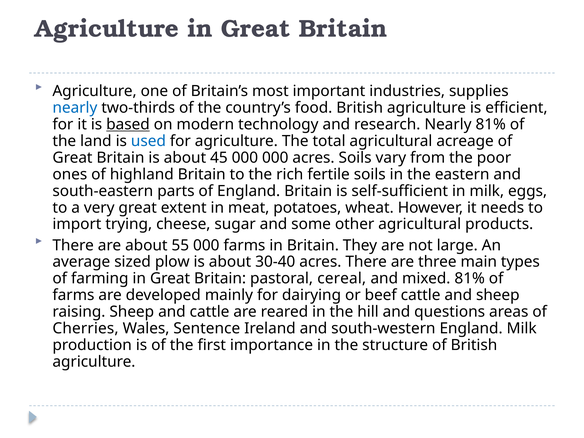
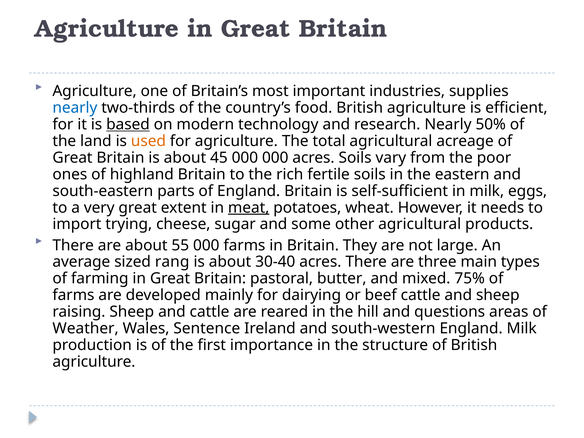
Nearly 81%: 81% -> 50% (491, 124)
used colour: blue -> orange (148, 141)
meat underline: none -> present (249, 208)
plow: plow -> rang (172, 262)
cereal: cereal -> butter (342, 279)
mixed 81%: 81% -> 75% (470, 279)
Cherries: Cherries -> Weather (86, 328)
